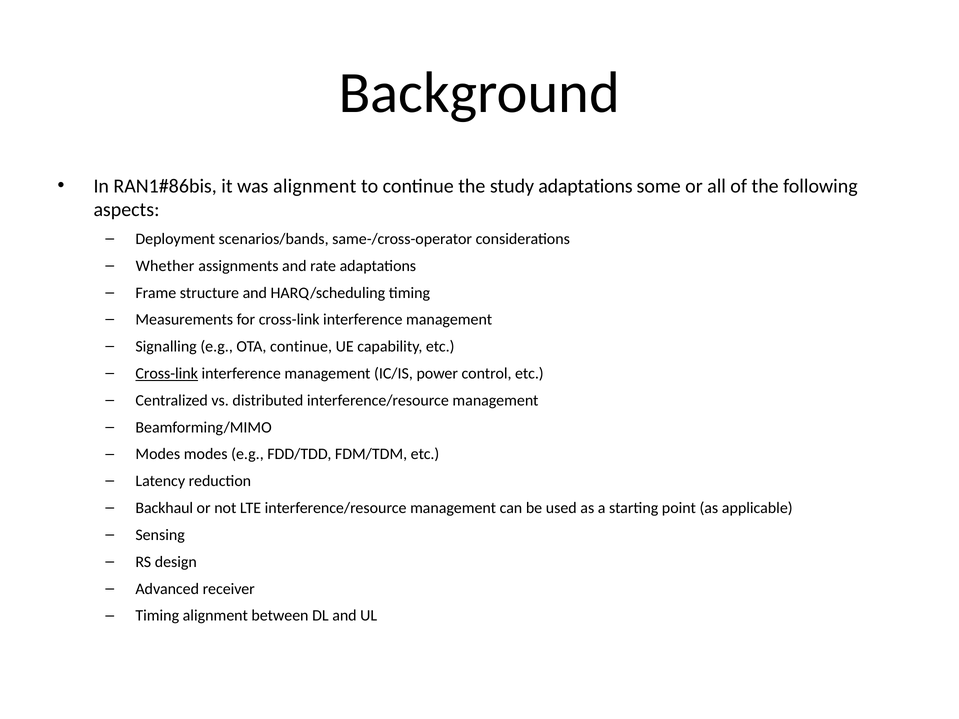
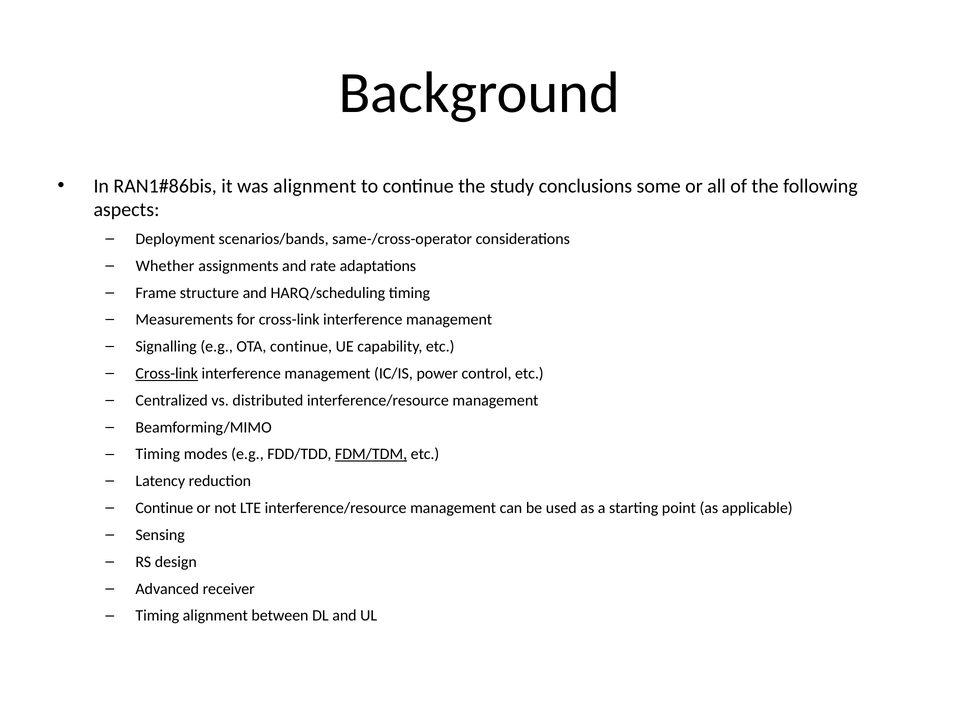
study adaptations: adaptations -> conclusions (585, 186)
Modes: Modes -> Timing (158, 454)
FDM/TDM underline: none -> present (371, 454)
Backhaul: Backhaul -> Continue (164, 508)
